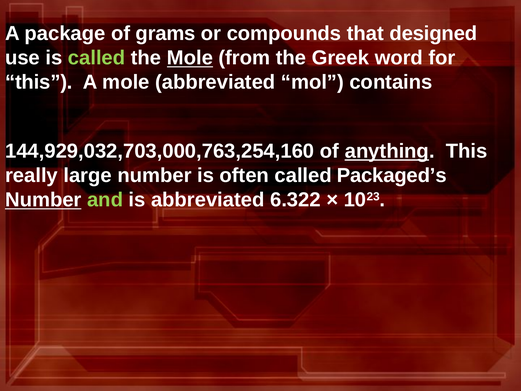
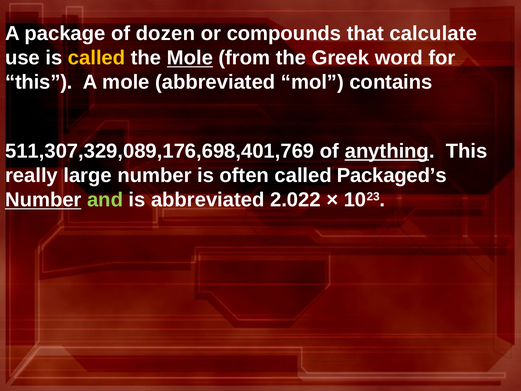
grams: grams -> dozen (165, 33)
designed: designed -> calculate (433, 33)
called colour: light green -> yellow (97, 58)
144,929,032,703,000,763,254,160: 144,929,032,703,000,763,254,160 -> 511,307,329,089,176,698,401,769 (160, 151)
6.322: 6.322 -> 2.022 (295, 200)
